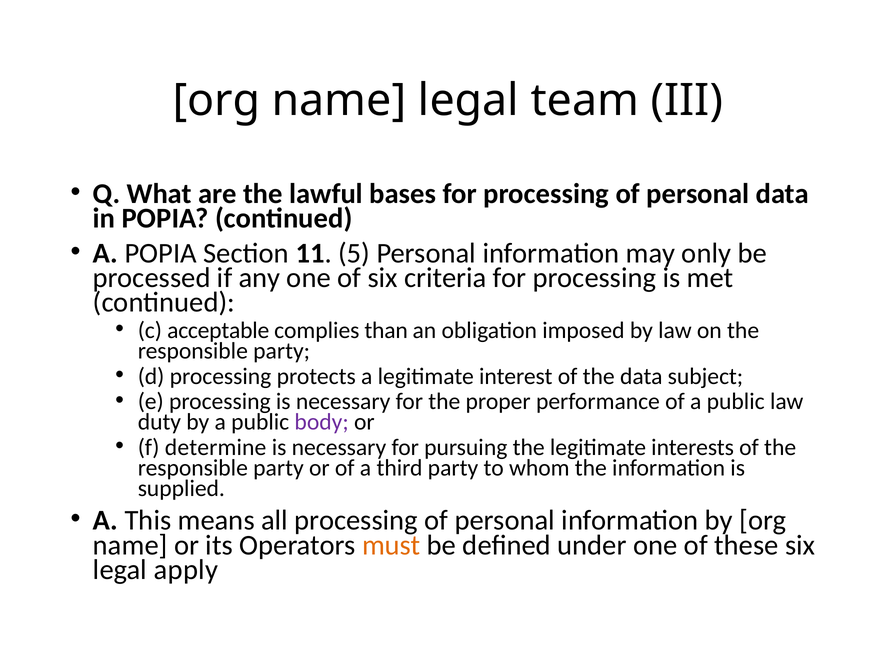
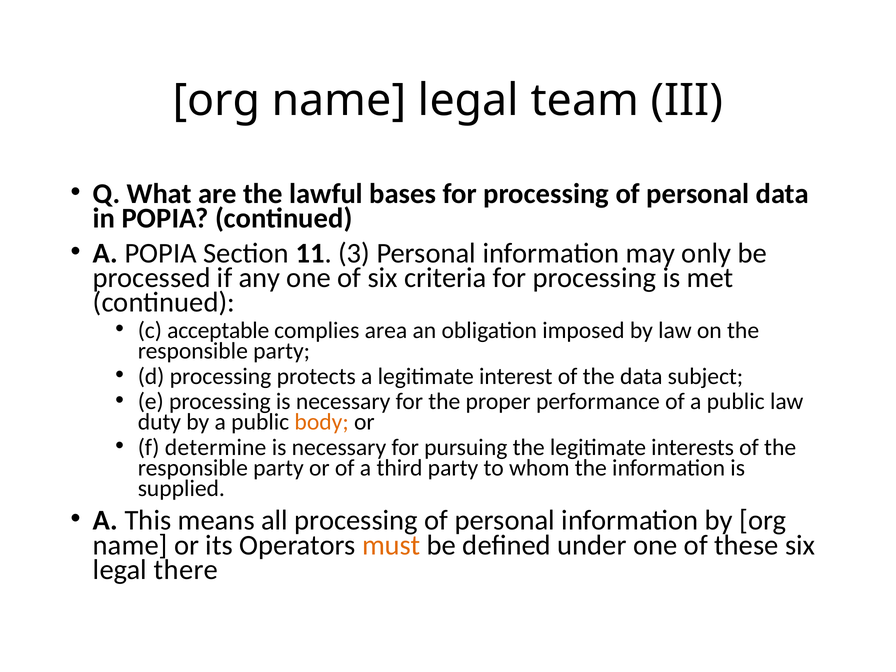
5: 5 -> 3 (354, 253)
than: than -> area (386, 330)
body colour: purple -> orange (322, 422)
apply: apply -> there (186, 570)
